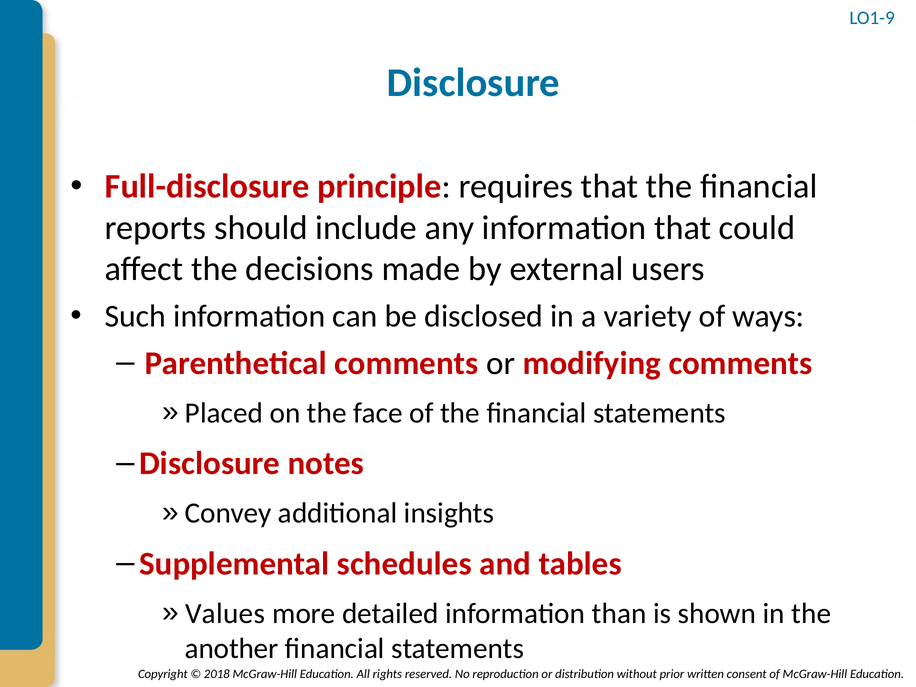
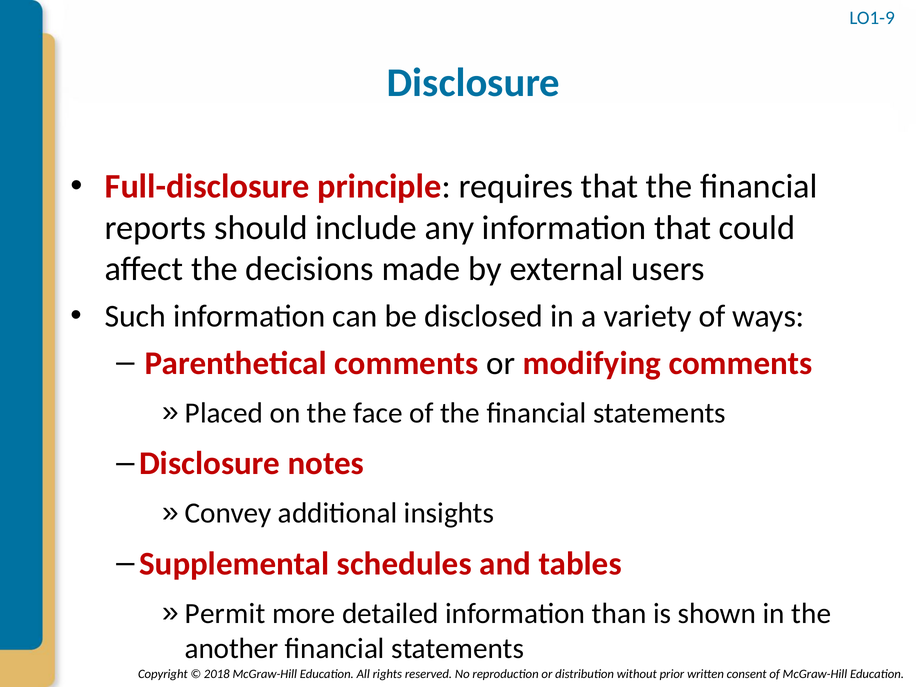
Values: Values -> Permit (225, 614)
